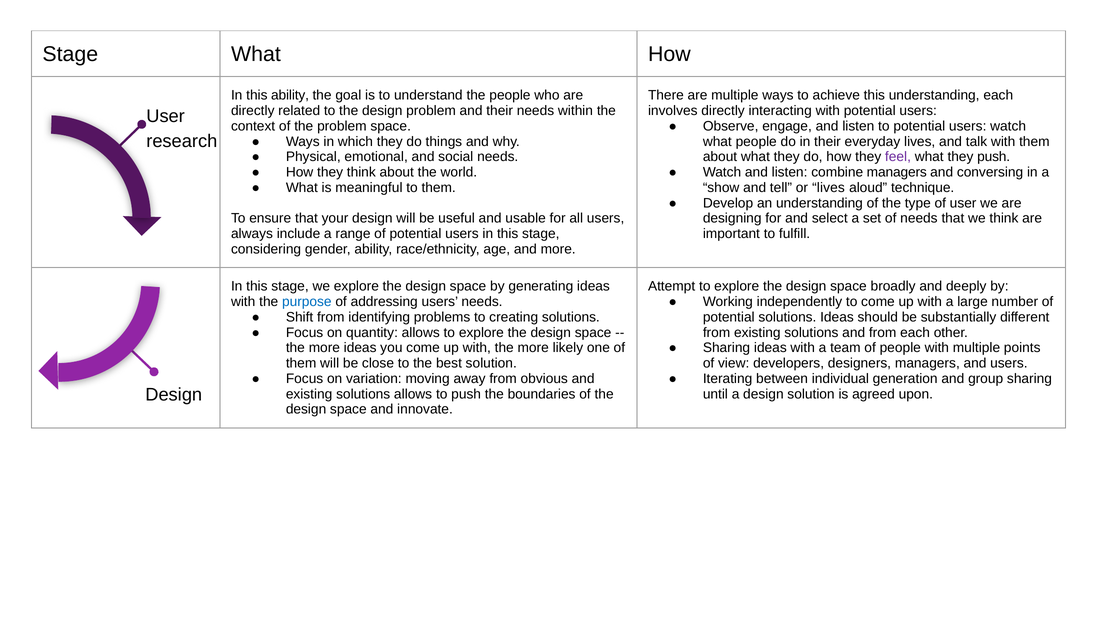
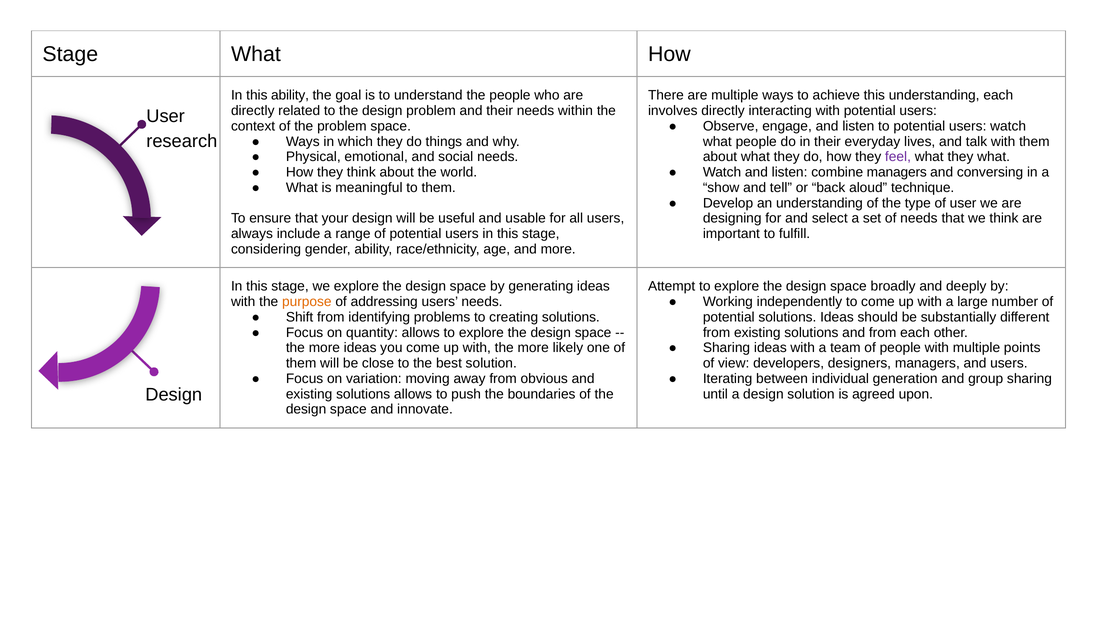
they push: push -> what (994, 157)
or lives: lives -> back (829, 188)
purpose colour: blue -> orange (307, 302)
